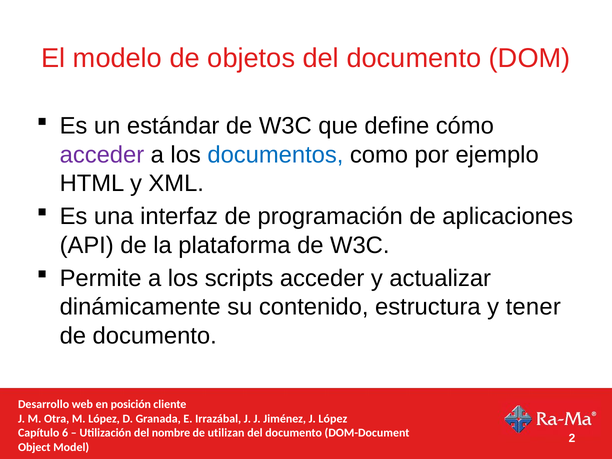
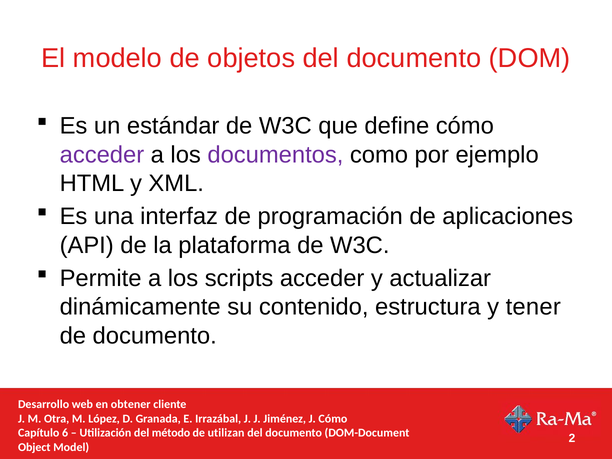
documentos colour: blue -> purple (275, 155)
posición: posición -> obtener (131, 404)
J López: López -> Cómo (333, 419)
nombre: nombre -> método (171, 433)
